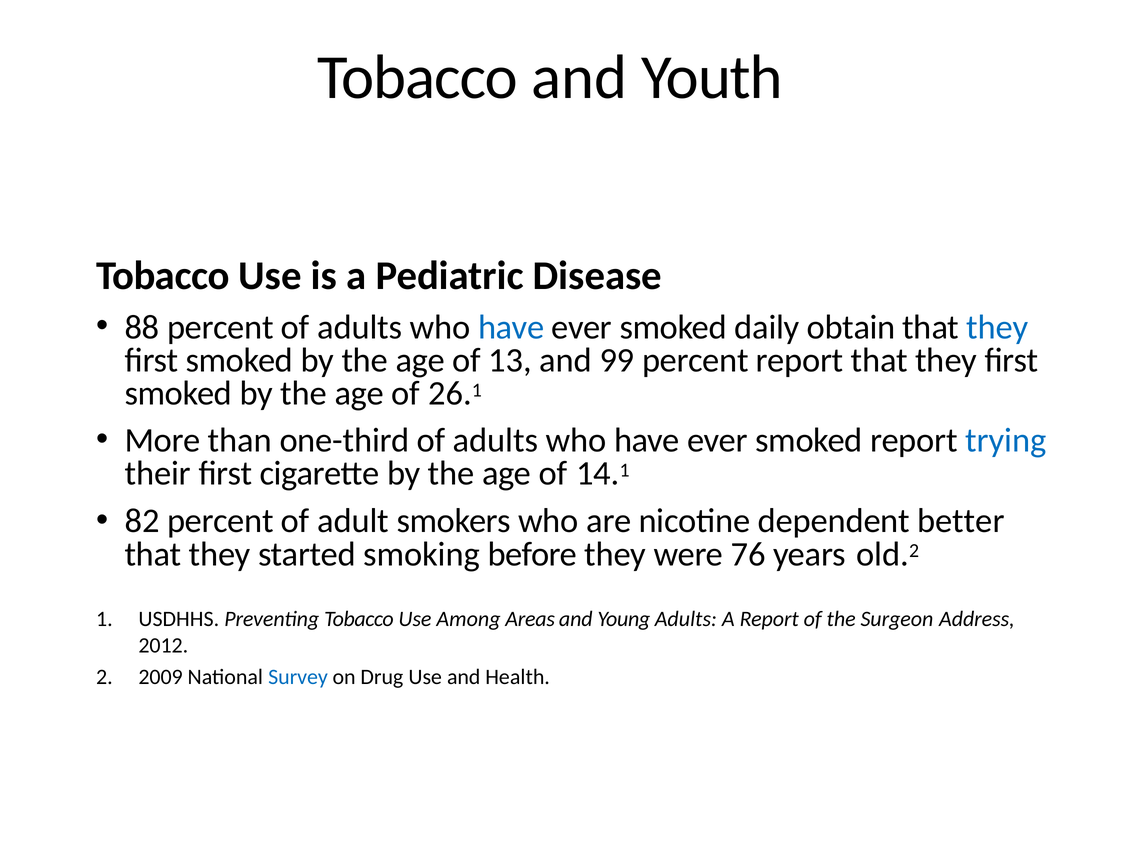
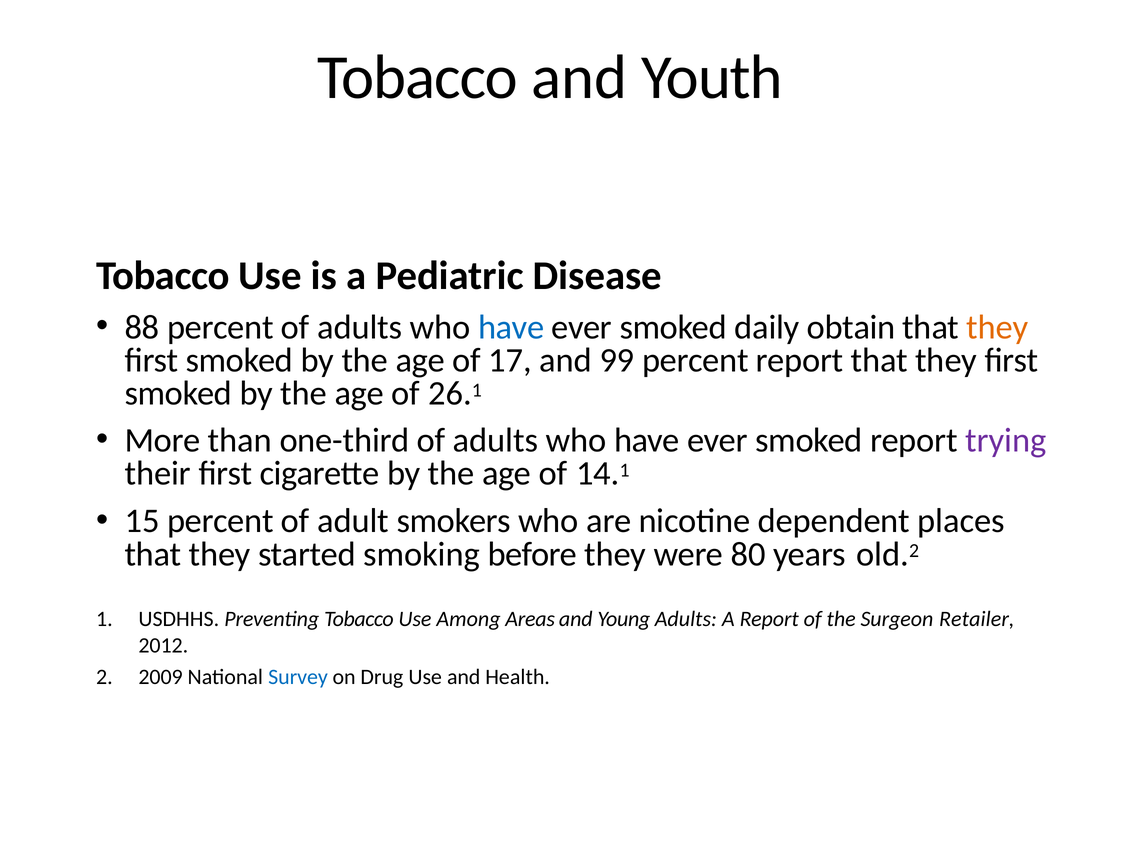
they colour: blue -> orange (997, 327)
13: 13 -> 17 (510, 361)
trying colour: blue -> purple (1006, 441)
82: 82 -> 15 (142, 521)
better: better -> places (961, 521)
76: 76 -> 80 (748, 554)
Address: Address -> Retailer (977, 619)
